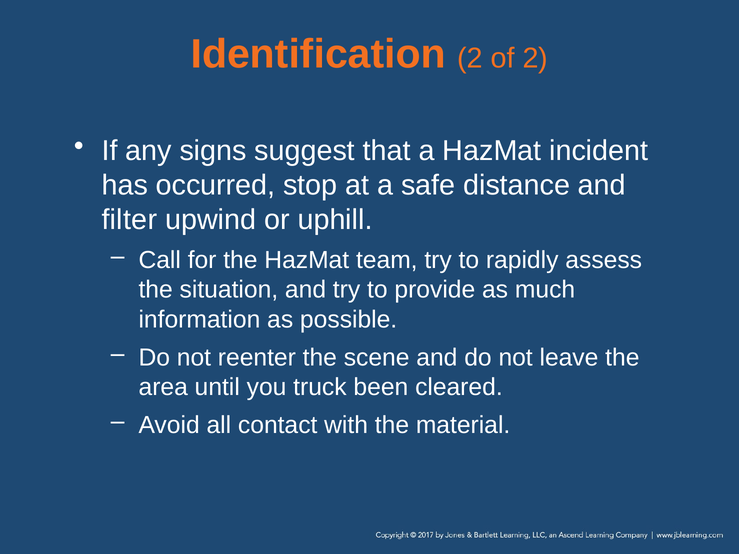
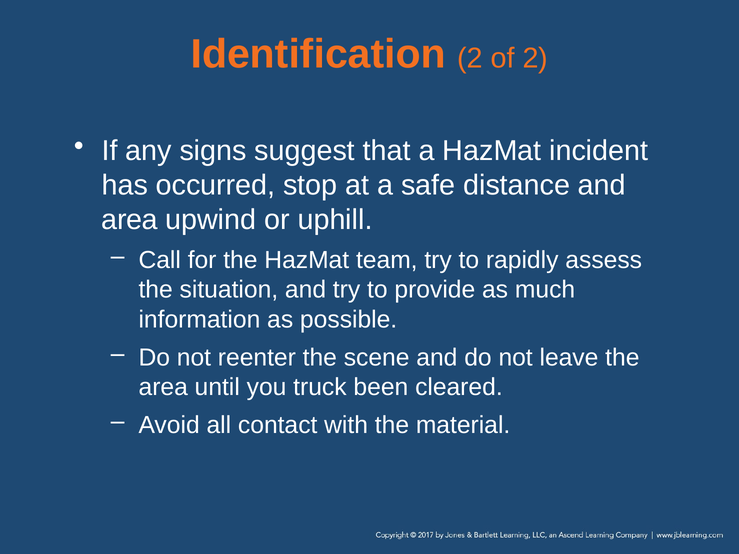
filter: filter -> area (130, 220)
